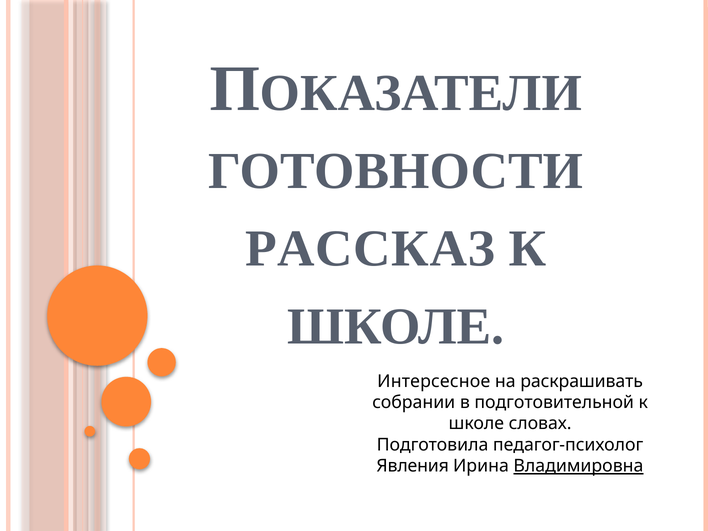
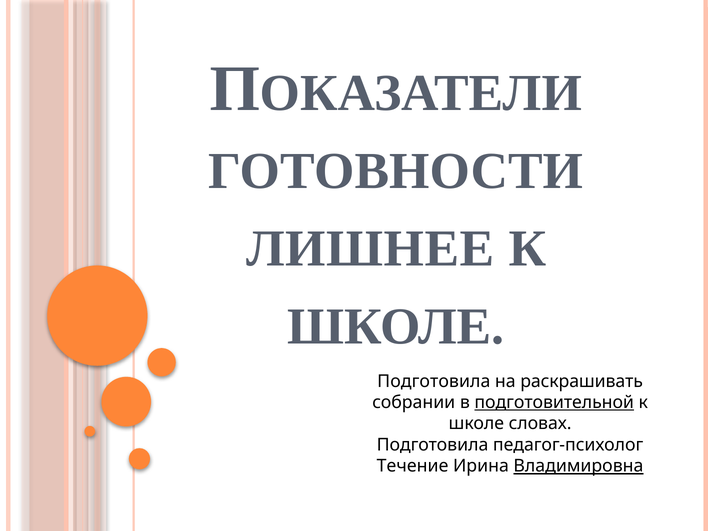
РАССКАЗ: РАССКАЗ -> ЛИШНЕЕ (370, 249)
Интерсесное: Интерсесное -> Подготовила (434, 381)
подготовительной underline: none -> present (554, 402)
Явления: Явления -> Течение (413, 466)
